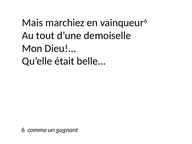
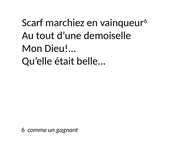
Mais: Mais -> Scarf (33, 23)
